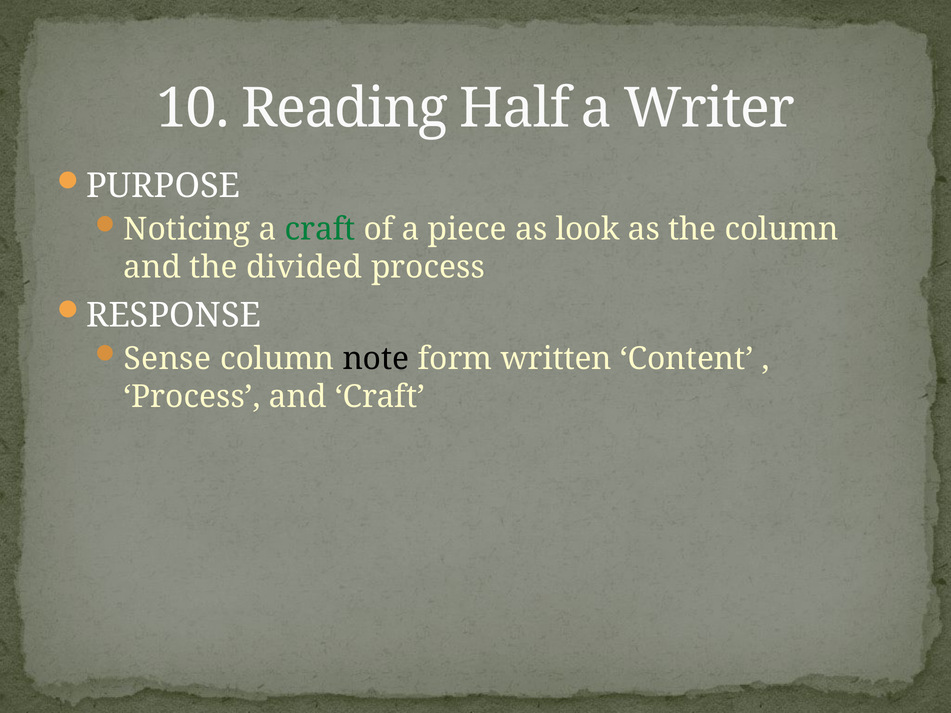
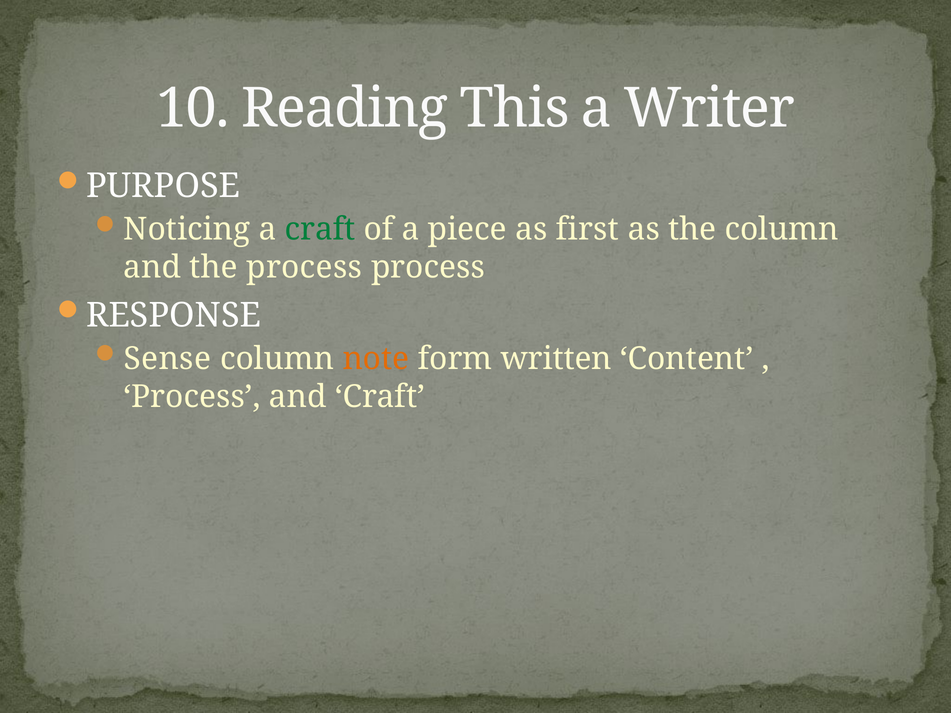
Half: Half -> This (515, 109)
look: look -> first (587, 230)
the divided: divided -> process (304, 268)
note colour: black -> orange (376, 359)
